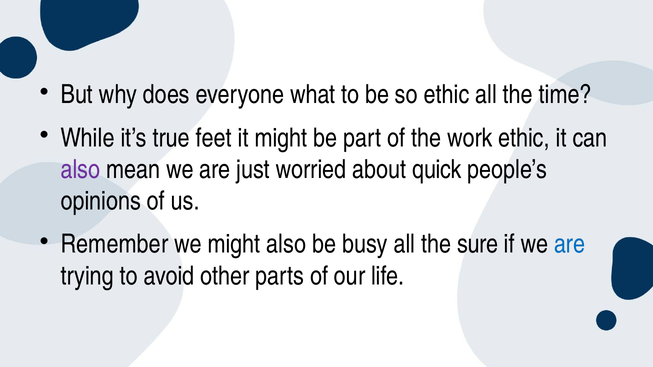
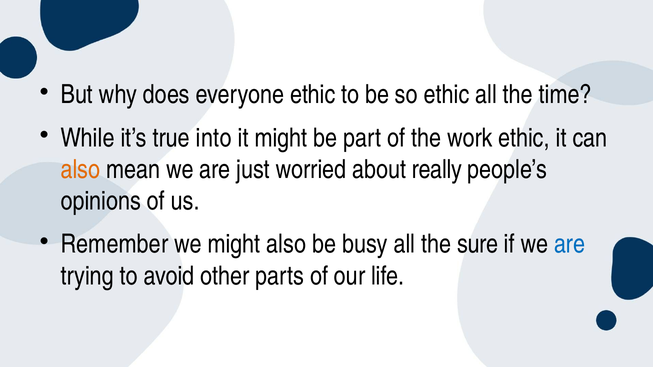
everyone what: what -> ethic (313, 95)
feet: feet -> into (214, 138)
also colour: purple -> orange (80, 170)
quick: quick -> really (437, 170)
